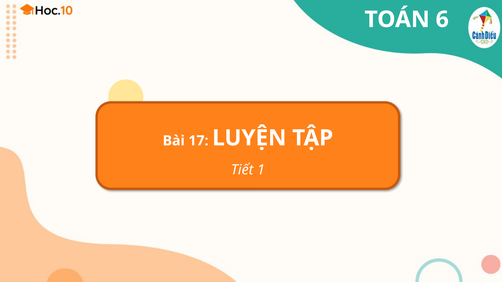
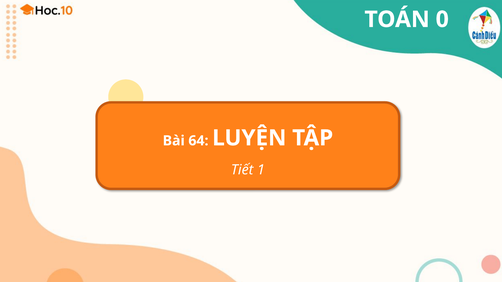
6: 6 -> 0 (442, 19)
17: 17 -> 64 (198, 141)
